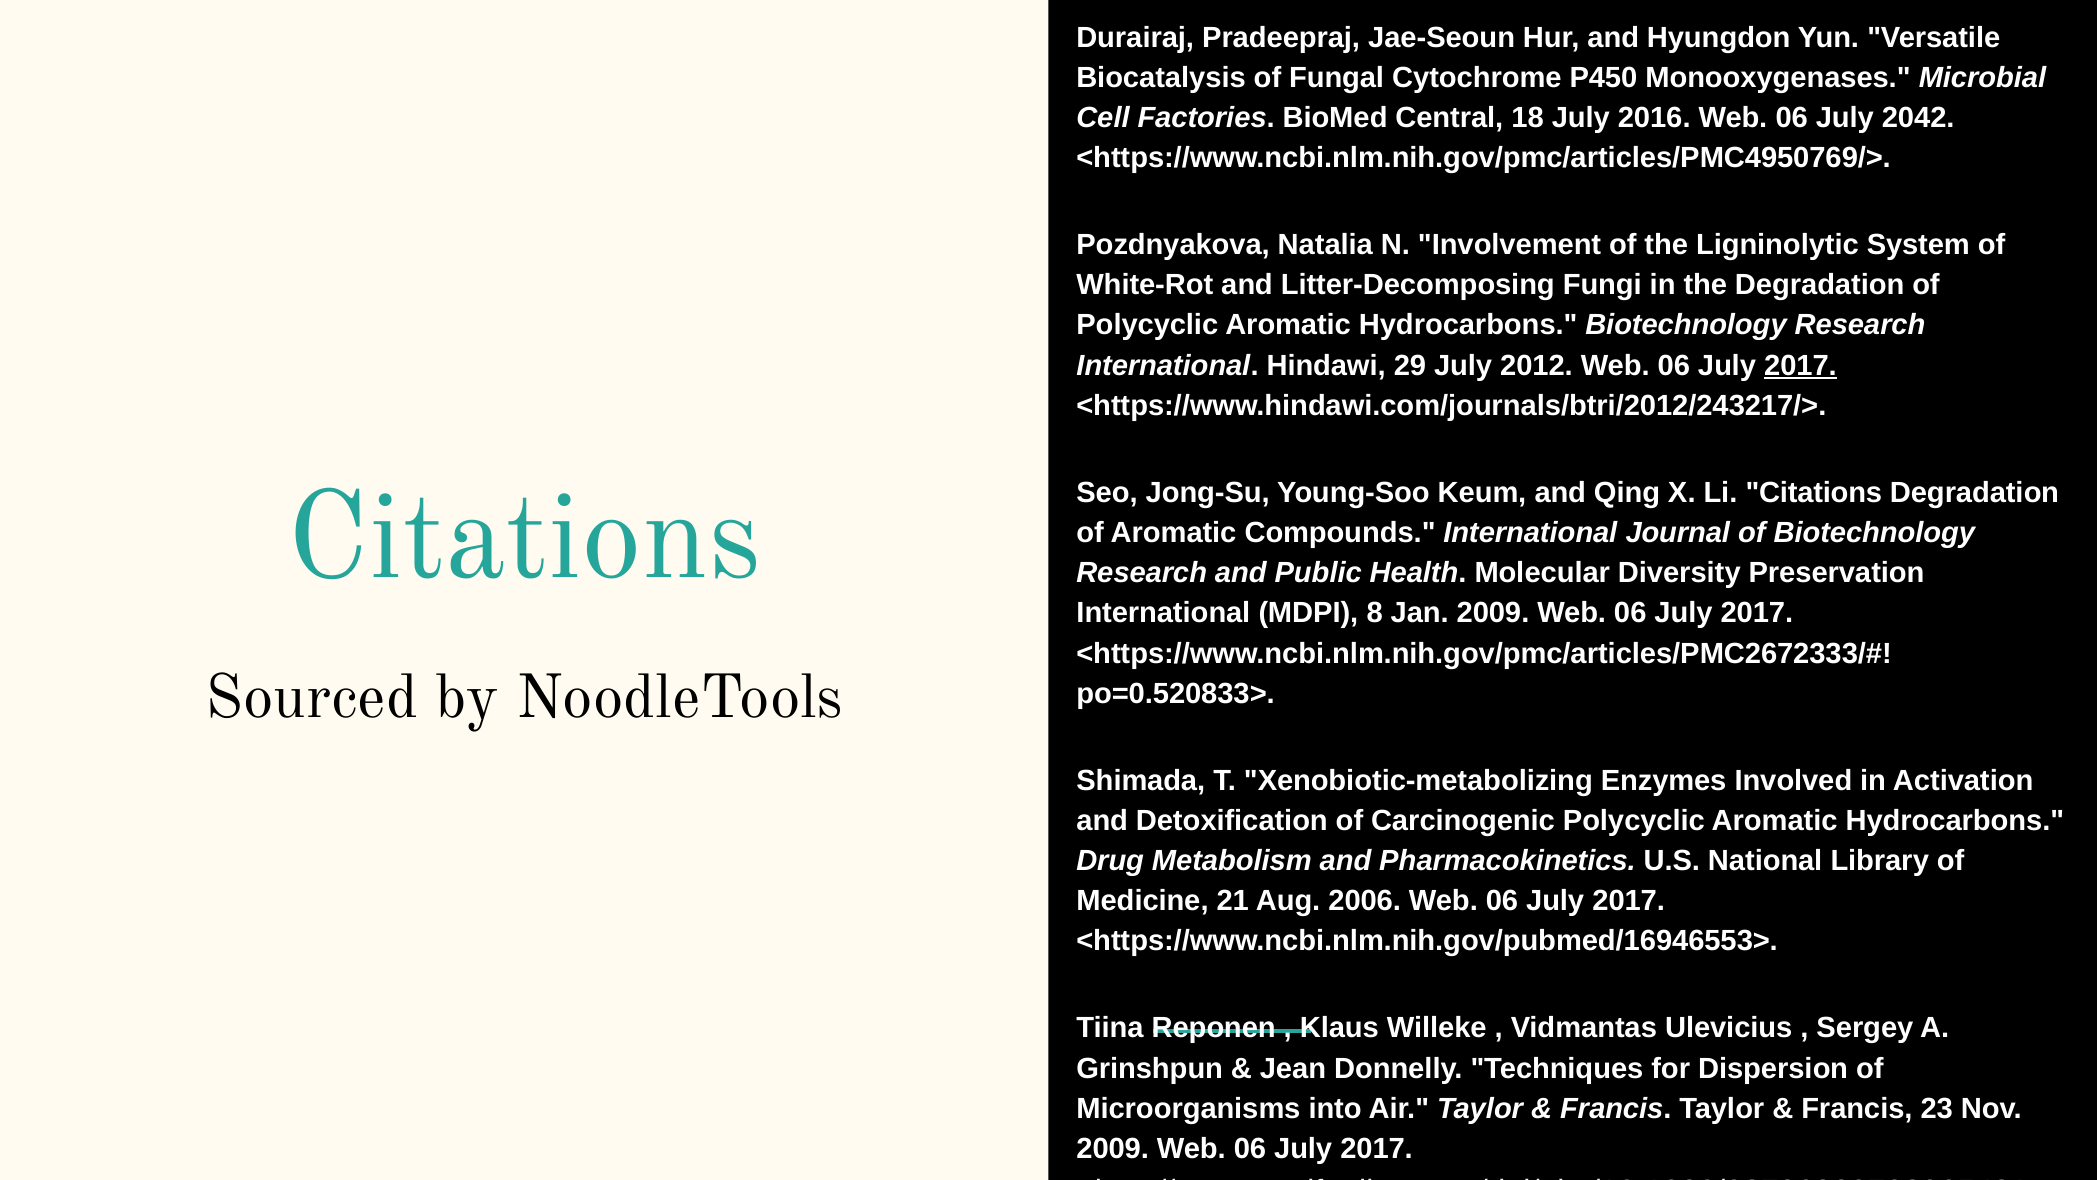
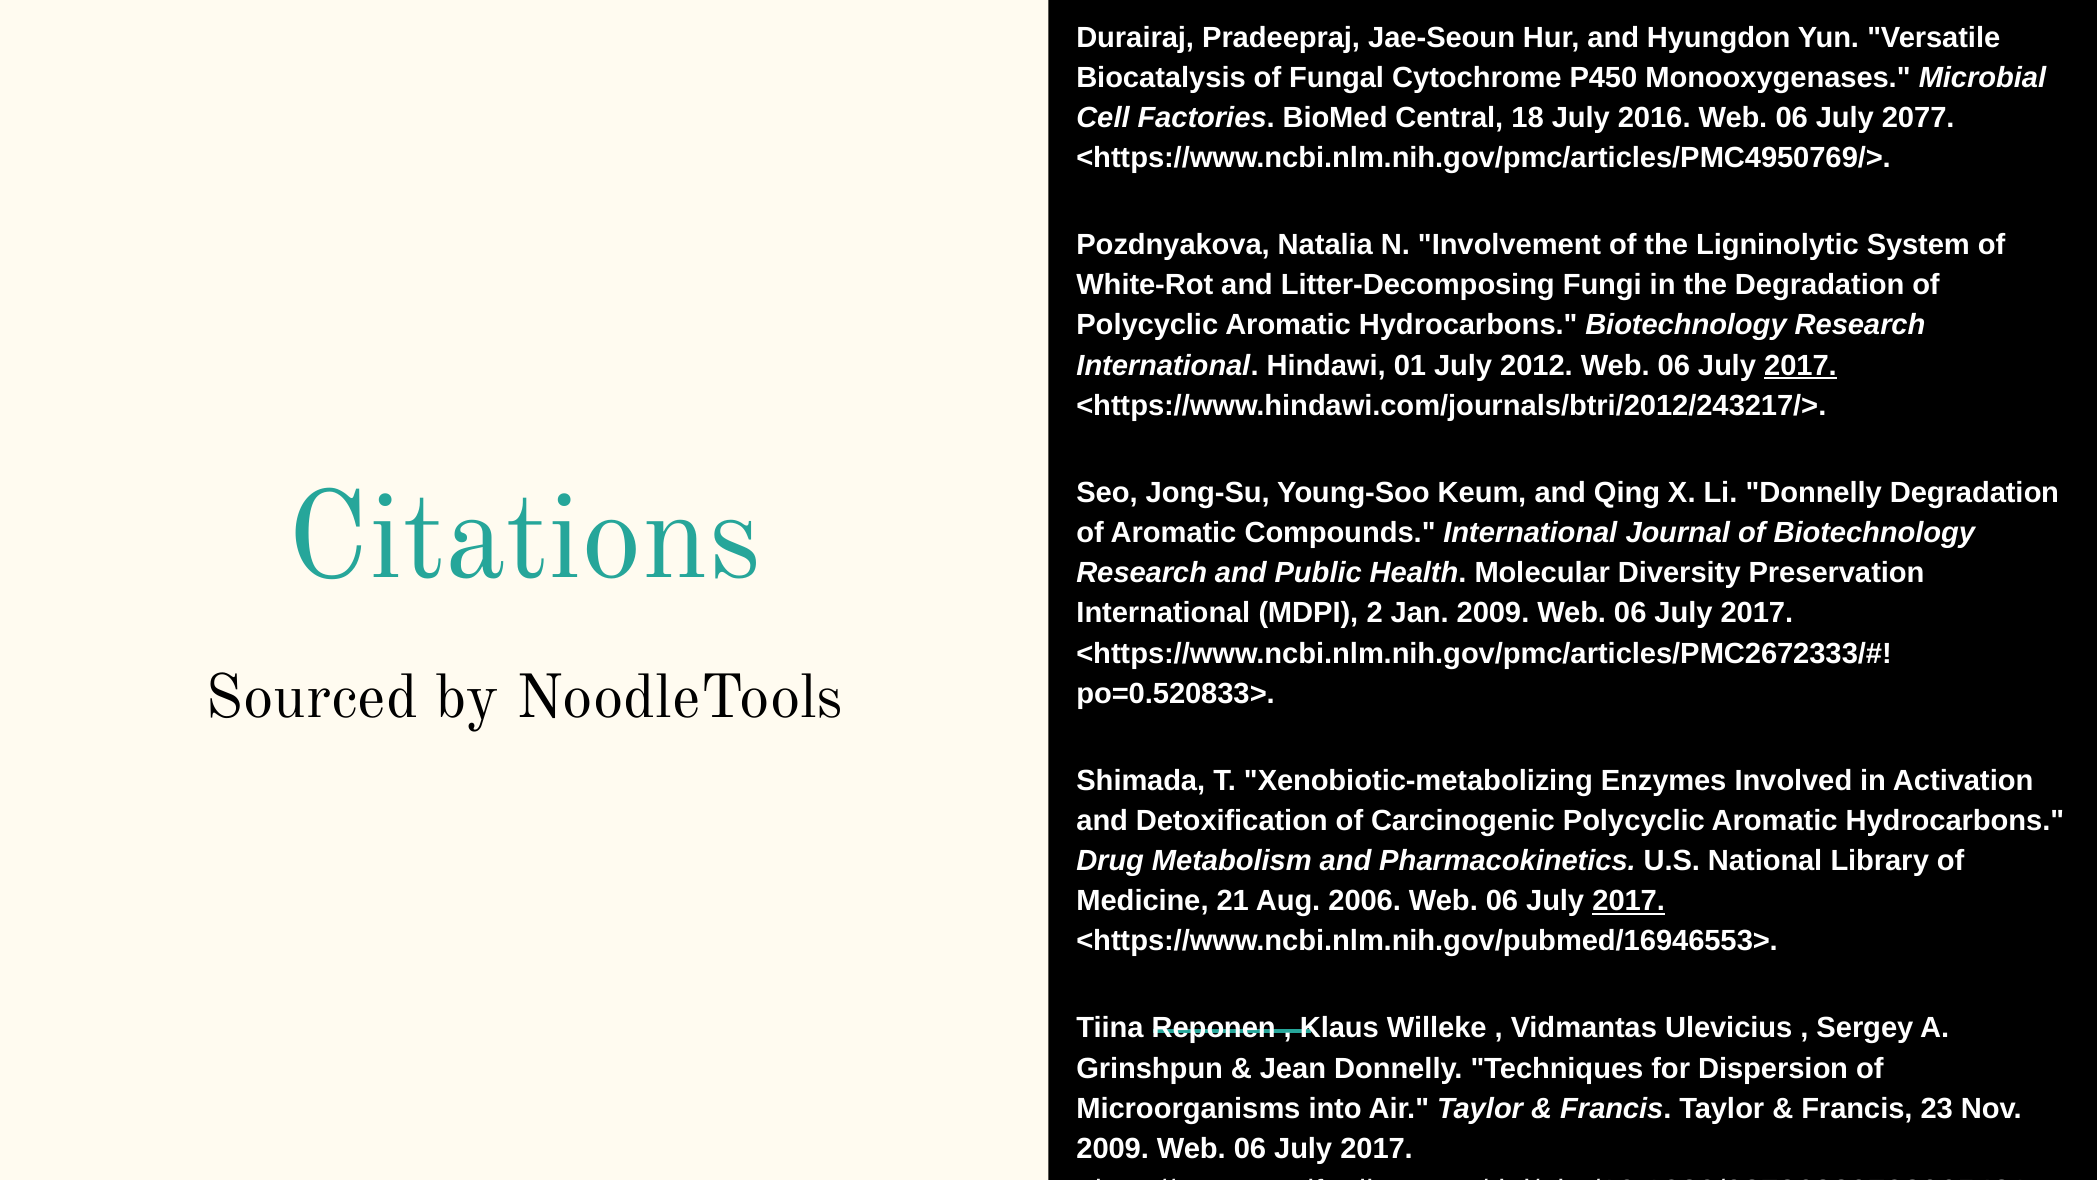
2042: 2042 -> 2077 (1918, 118)
29: 29 -> 01 (1410, 365)
Li Citations: Citations -> Donnelly (1814, 492)
8: 8 -> 2 (1375, 613)
2017 underline: none -> present (1629, 901)
